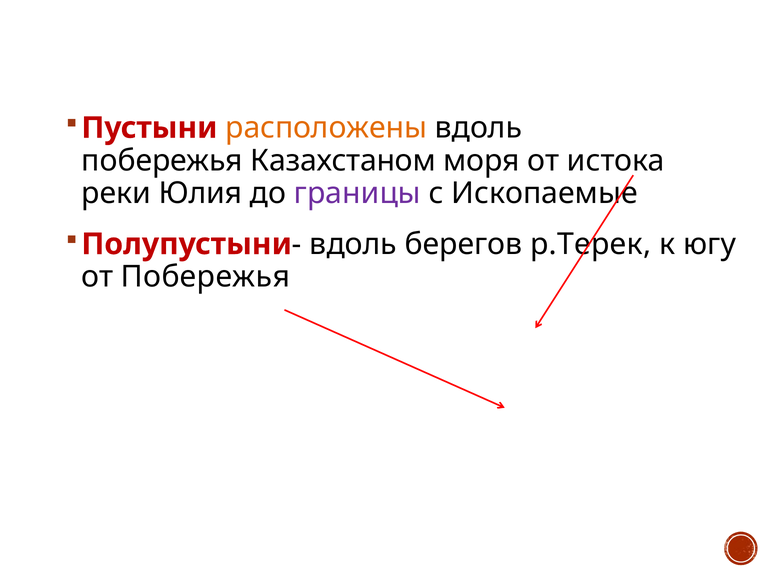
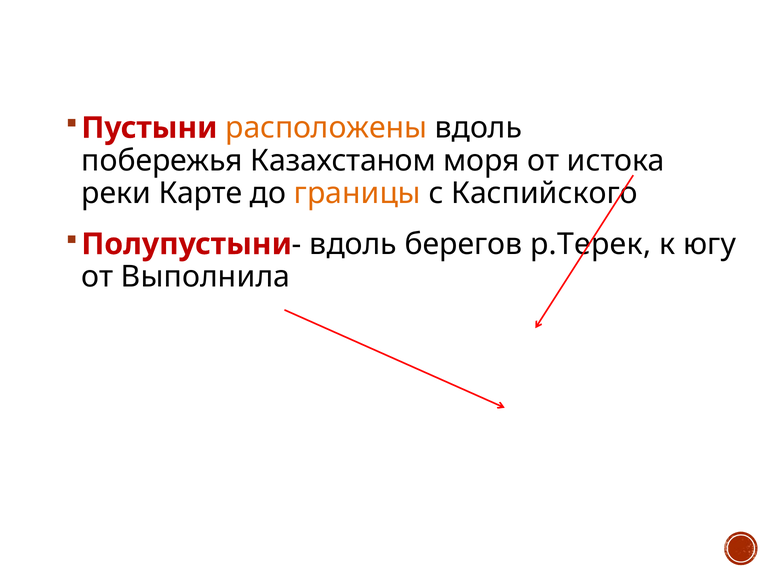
Юлия: Юлия -> Карте (201, 193)
границы colour: purple -> orange (357, 193)
Ископаемые: Ископаемые -> Каспийского (544, 193)
от Побережья: Побережья -> Выполнила (205, 277)
